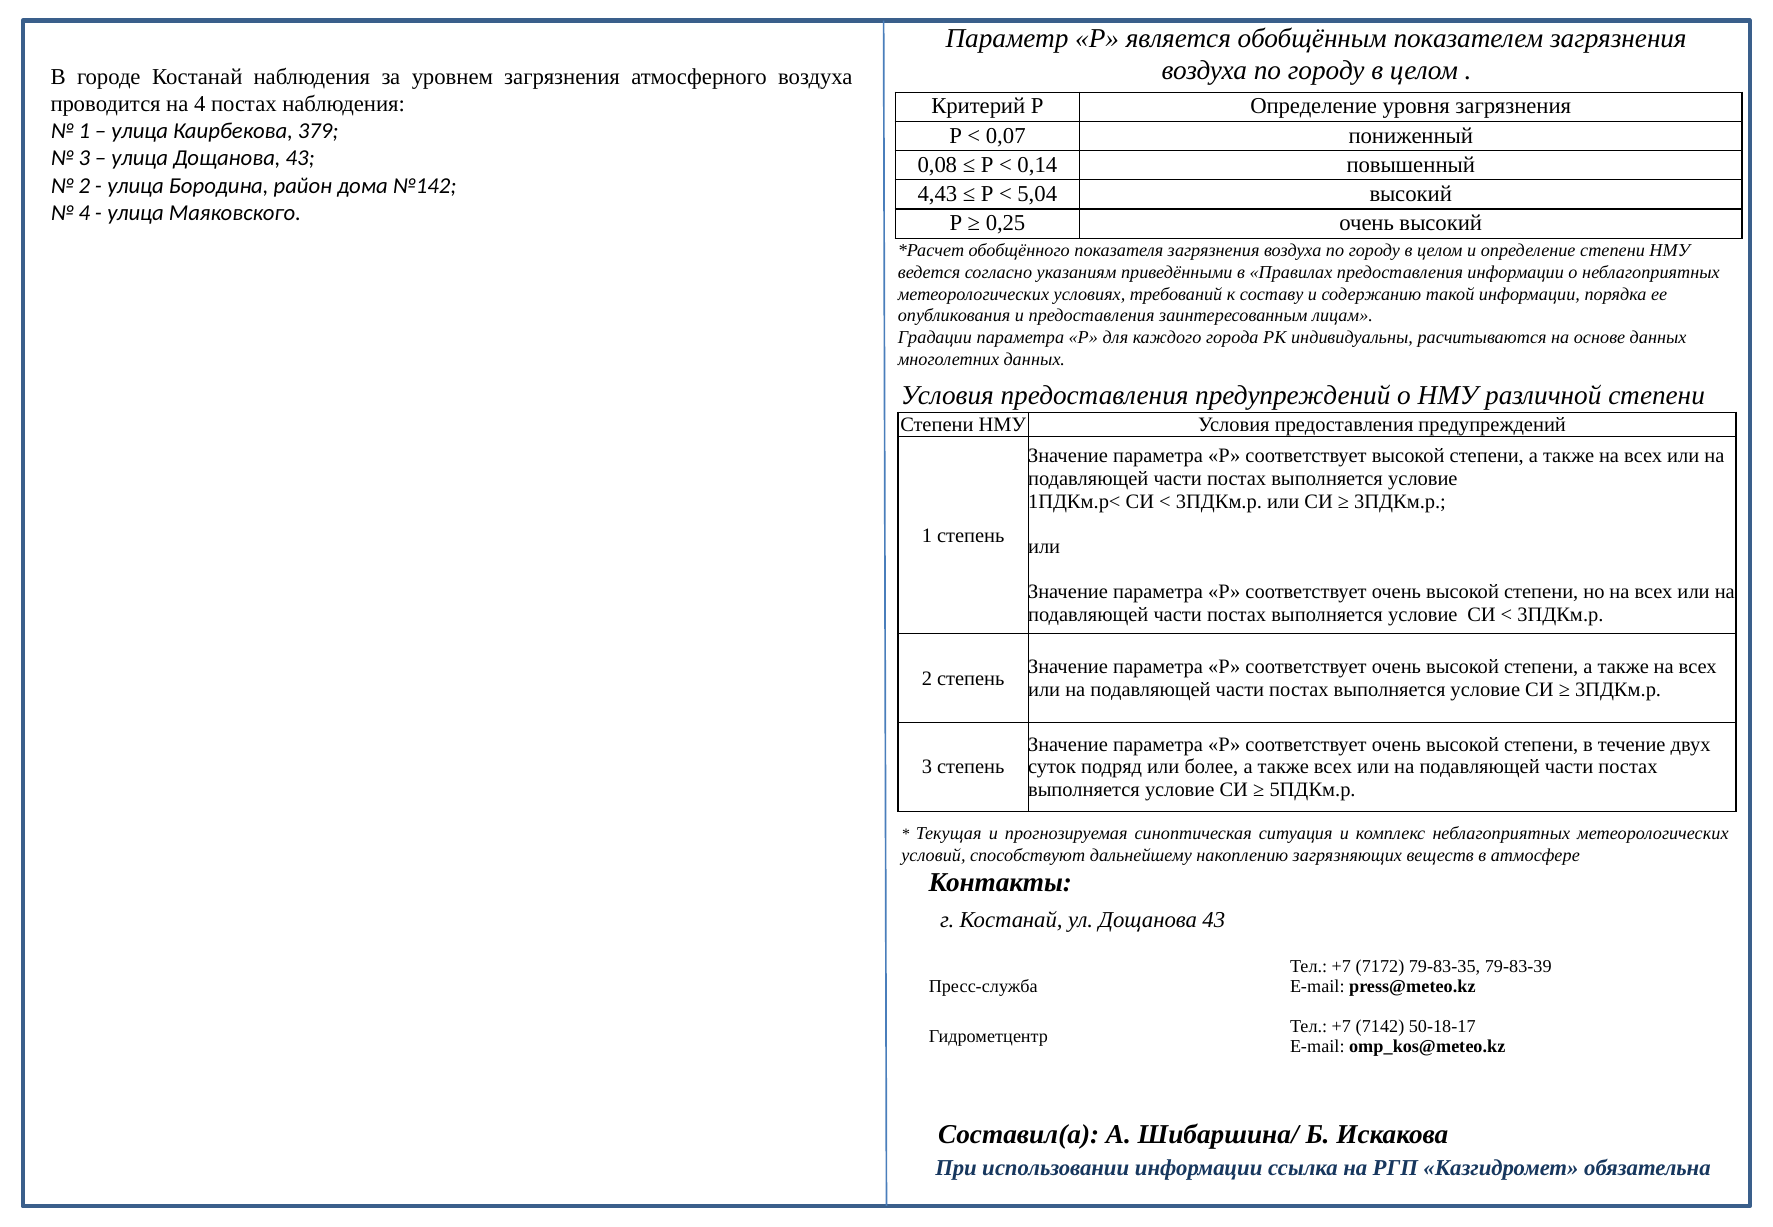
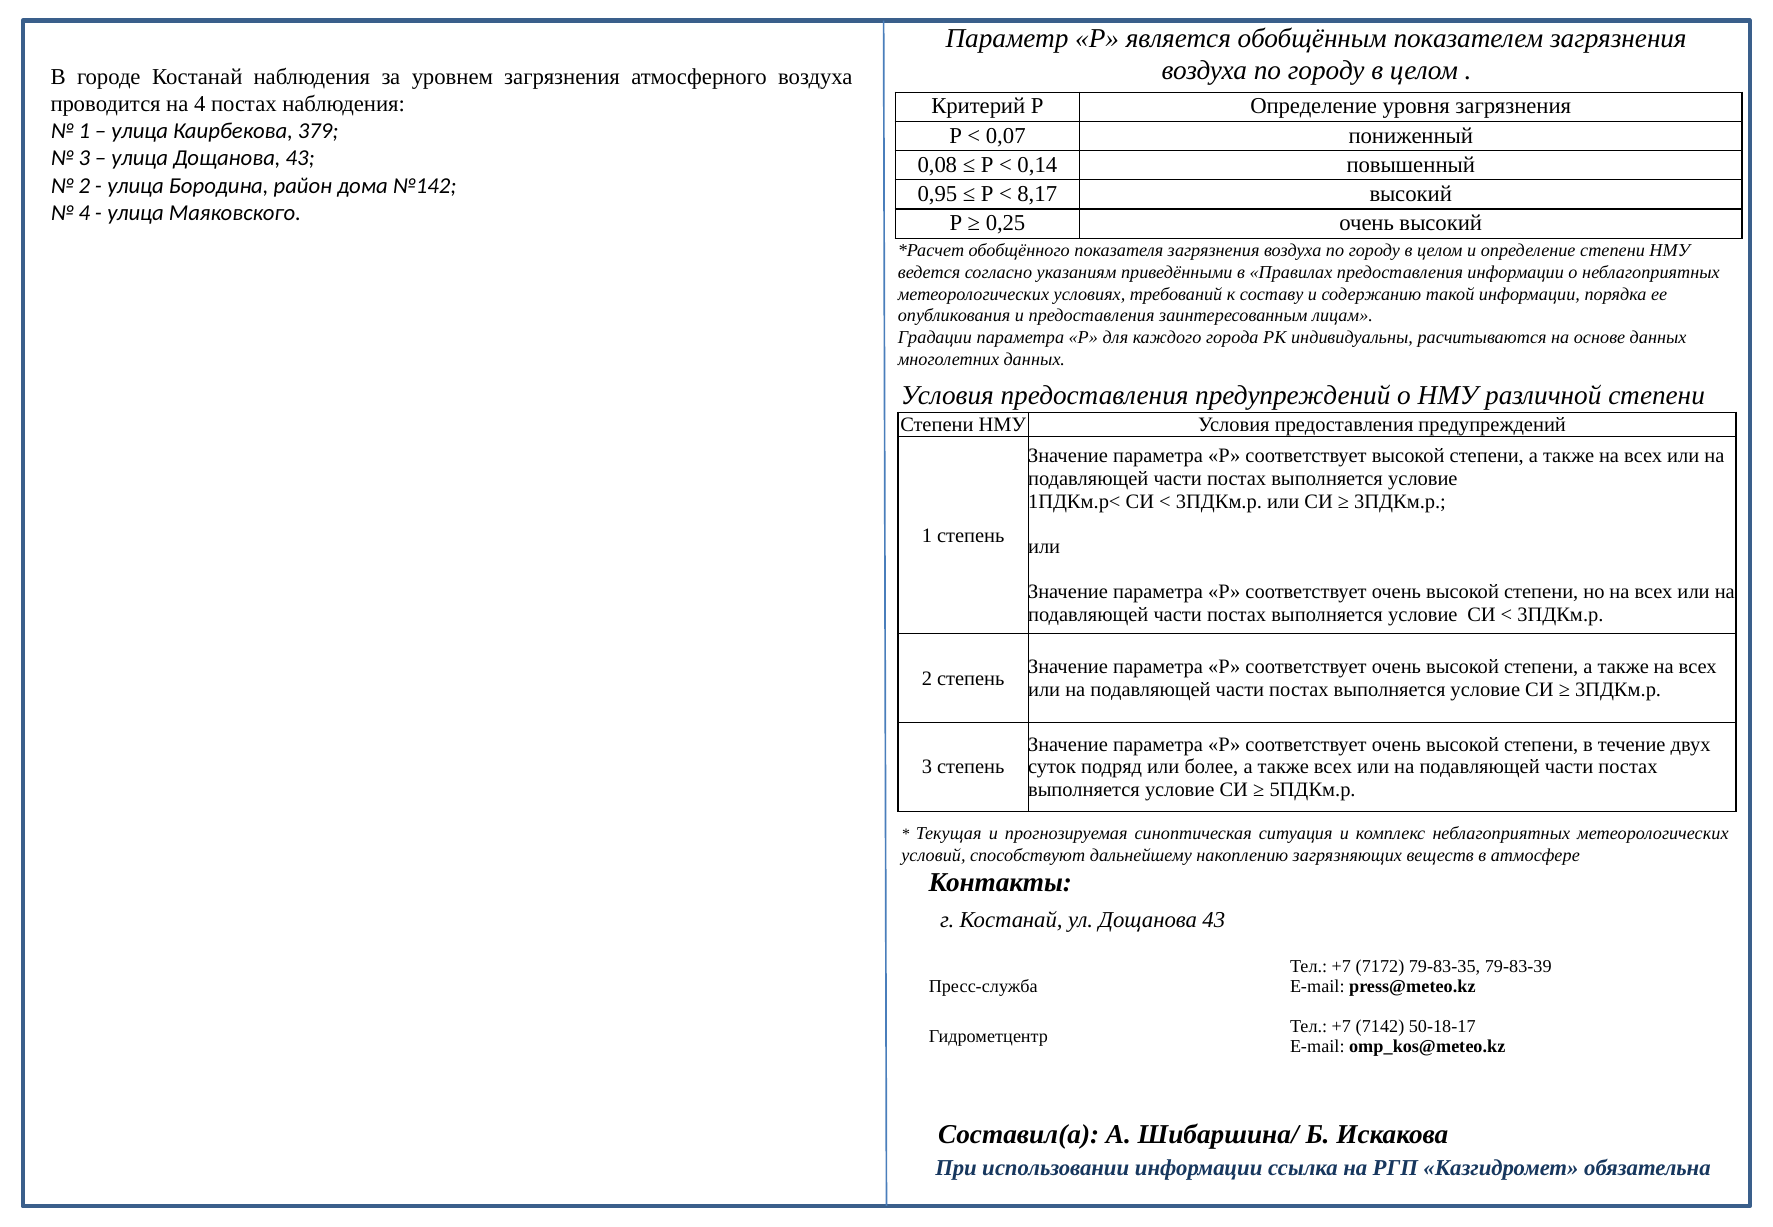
4,43: 4,43 -> 0,95 (937, 194)
5,04: 5,04 -> 8,17 (1037, 194)
